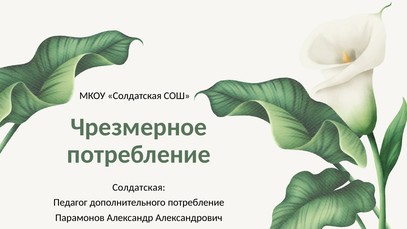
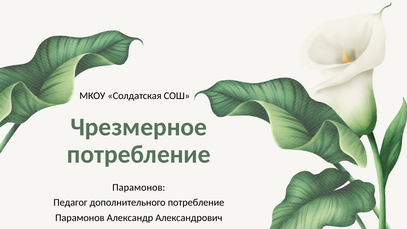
Солдатская: Солдатская -> Парамонов (139, 187)
